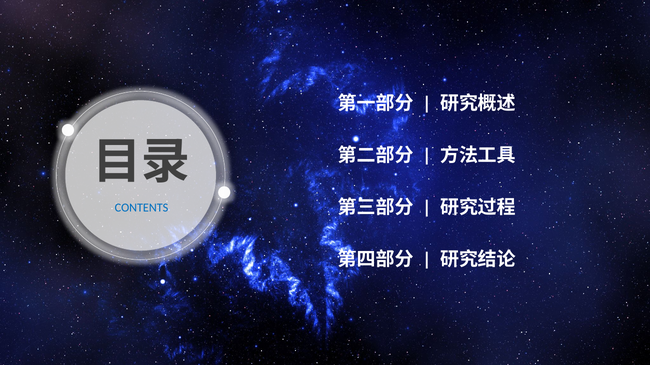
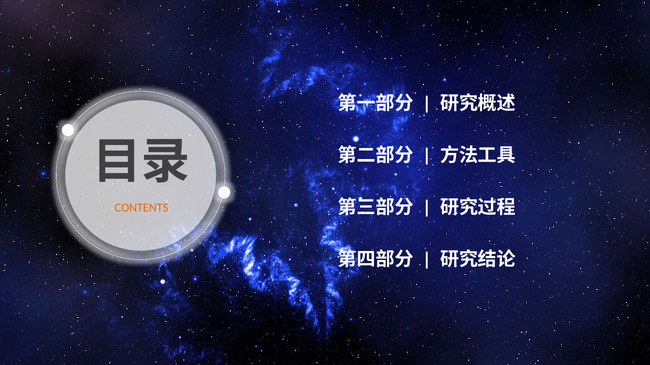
CONTENTS colour: blue -> orange (141, 208)
